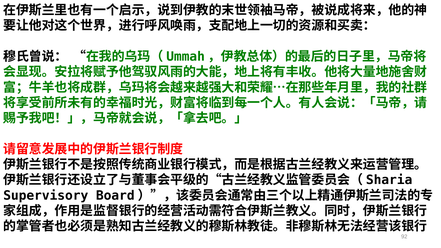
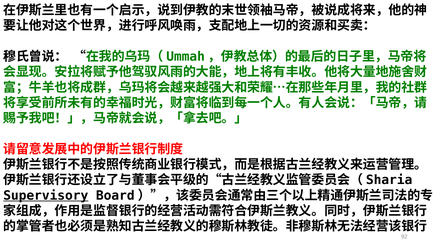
Supervisory underline: none -> present (46, 196)
